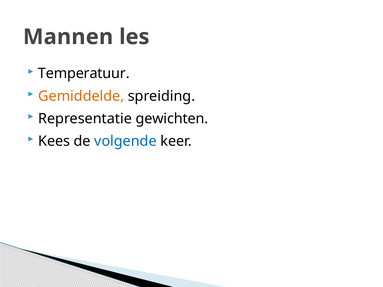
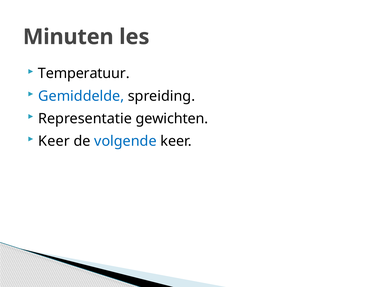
Mannen: Mannen -> Minuten (68, 37)
Gemiddelde colour: orange -> blue (81, 96)
Kees: Kees -> Keer (54, 141)
